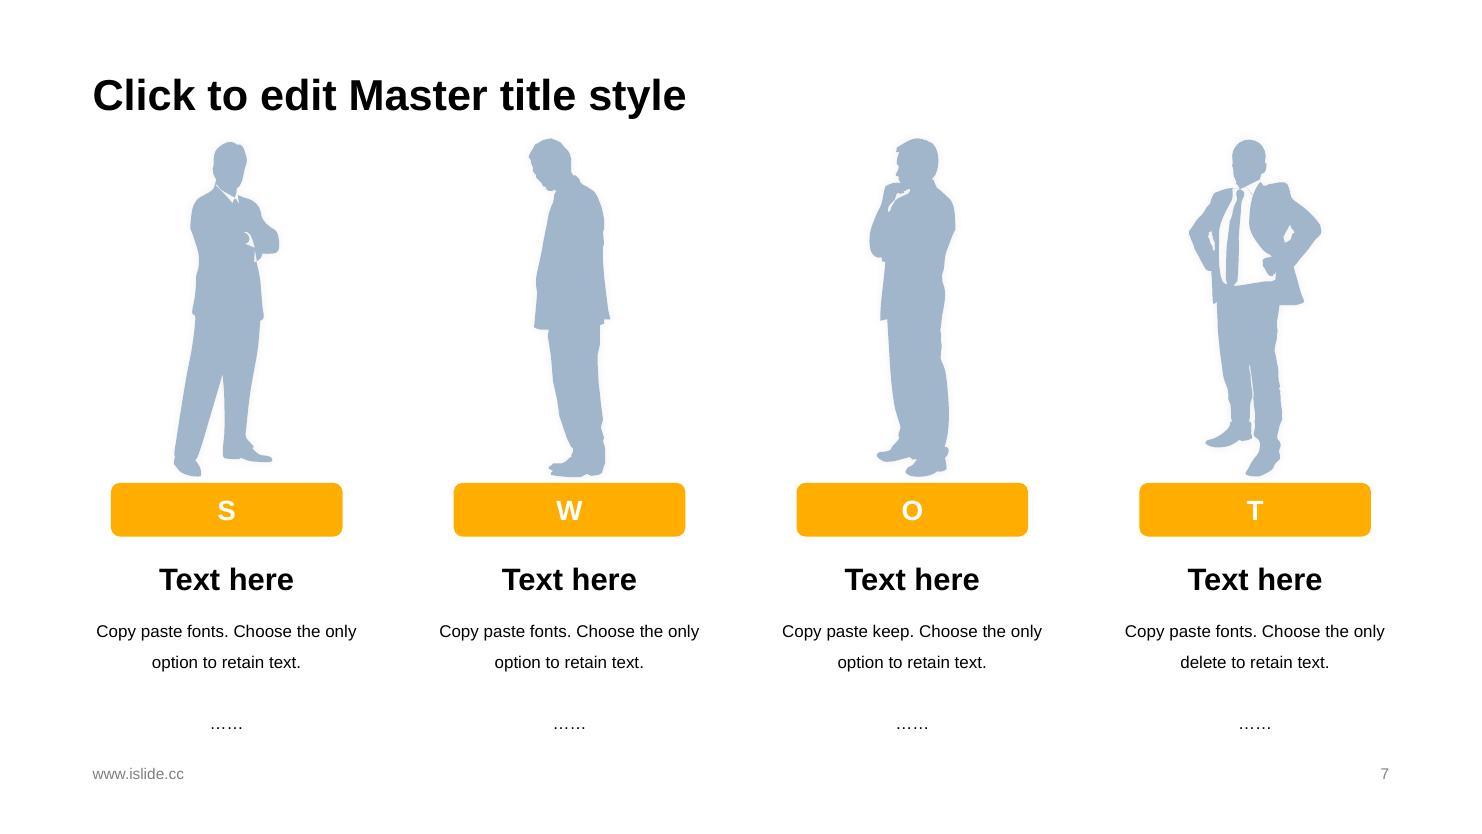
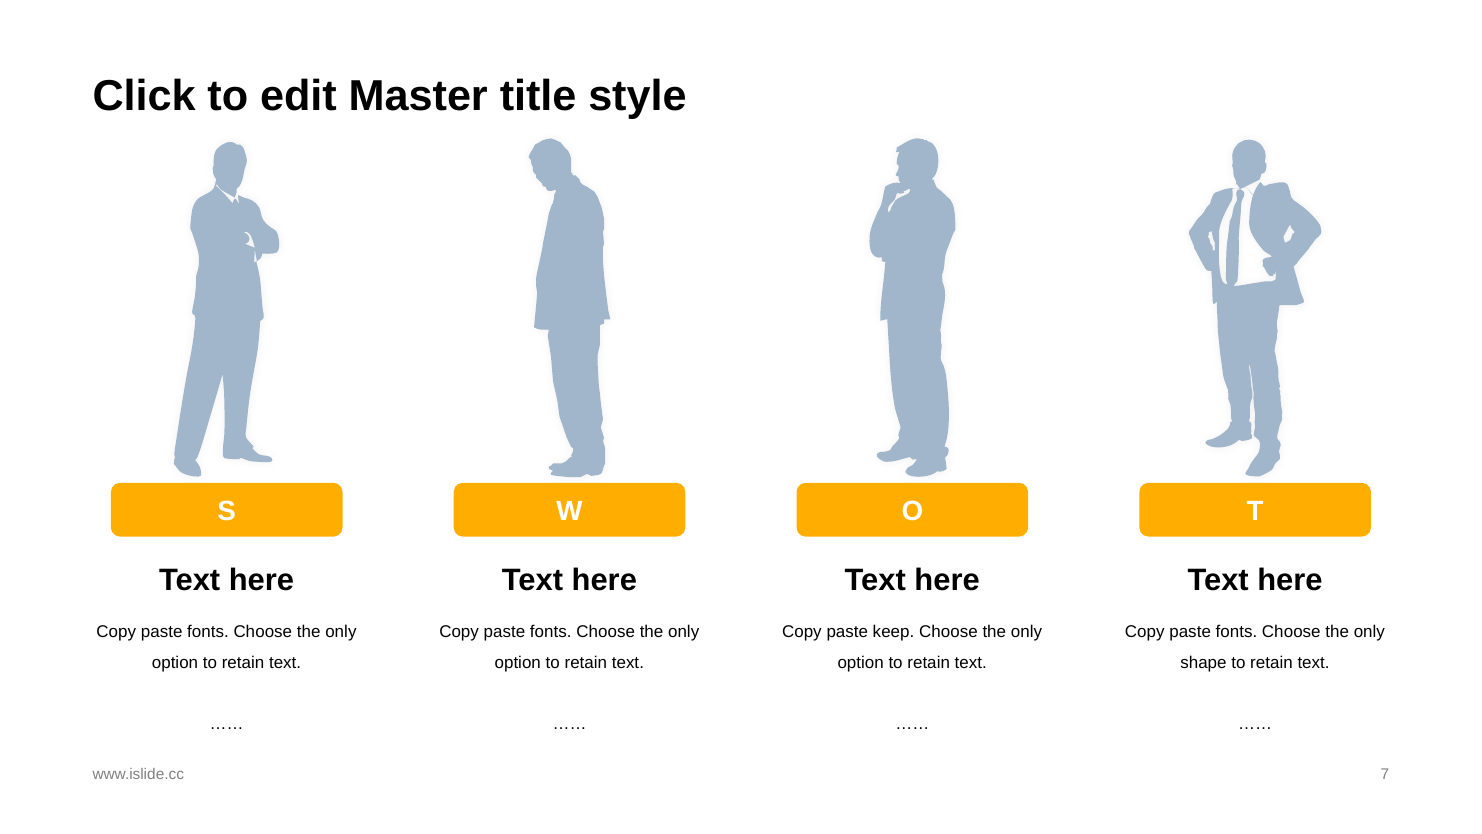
delete: delete -> shape (1203, 663)
